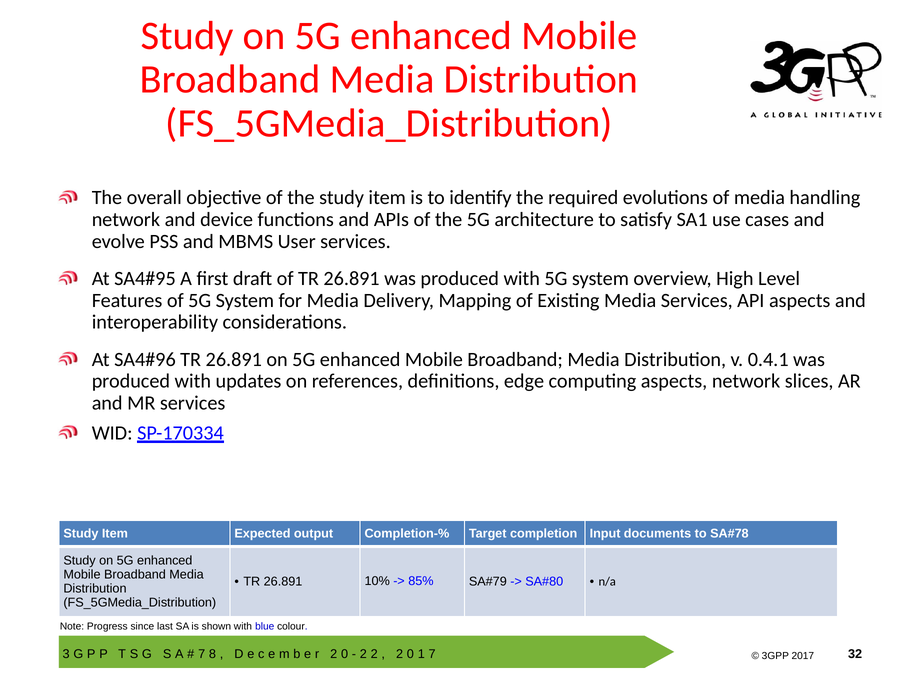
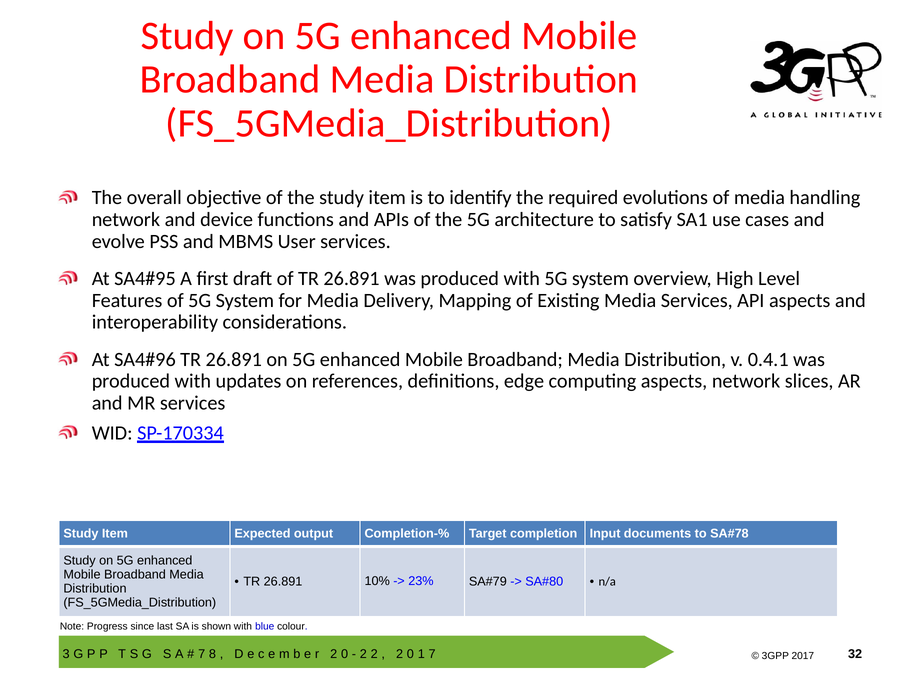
85%: 85% -> 23% (421, 581)
